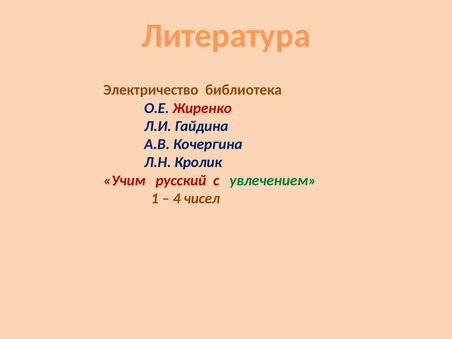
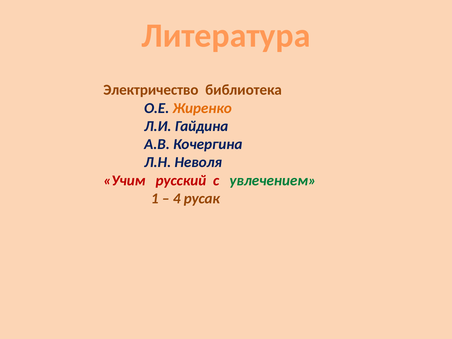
Жиренко colour: red -> orange (202, 108)
Кролик: Кролик -> Неволя (198, 162)
чисел: чисел -> русак (202, 198)
